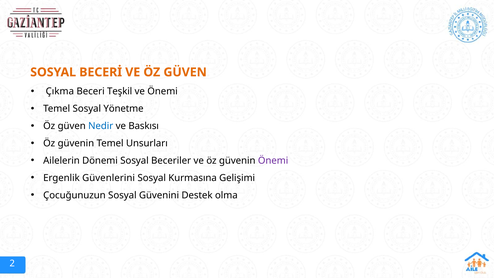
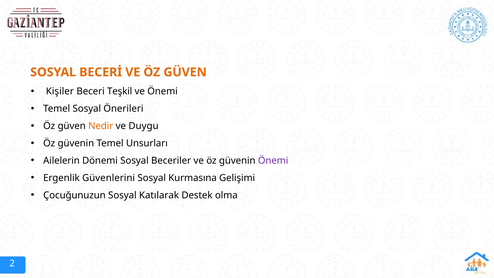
Çıkma: Çıkma -> Kişiler (60, 91)
Yönetme: Yönetme -> Önerileri (123, 109)
Nedir colour: blue -> orange (101, 126)
Baskısı: Baskısı -> Duygu (144, 126)
Güvenini: Güvenini -> Katılarak (159, 195)
